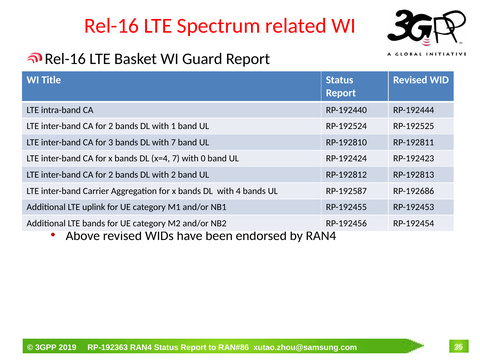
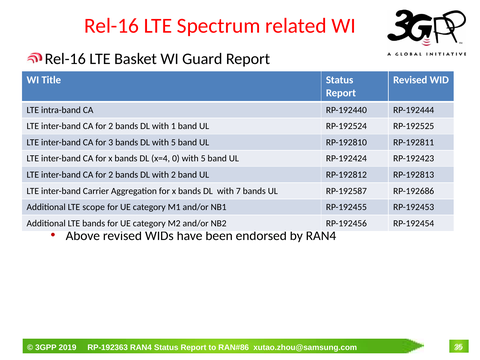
DL with 7: 7 -> 5 (173, 142)
x=4 7: 7 -> 0 (176, 159)
0: 0 -> 5 (203, 159)
4: 4 -> 7 (238, 191)
uplink: uplink -> scope (94, 207)
